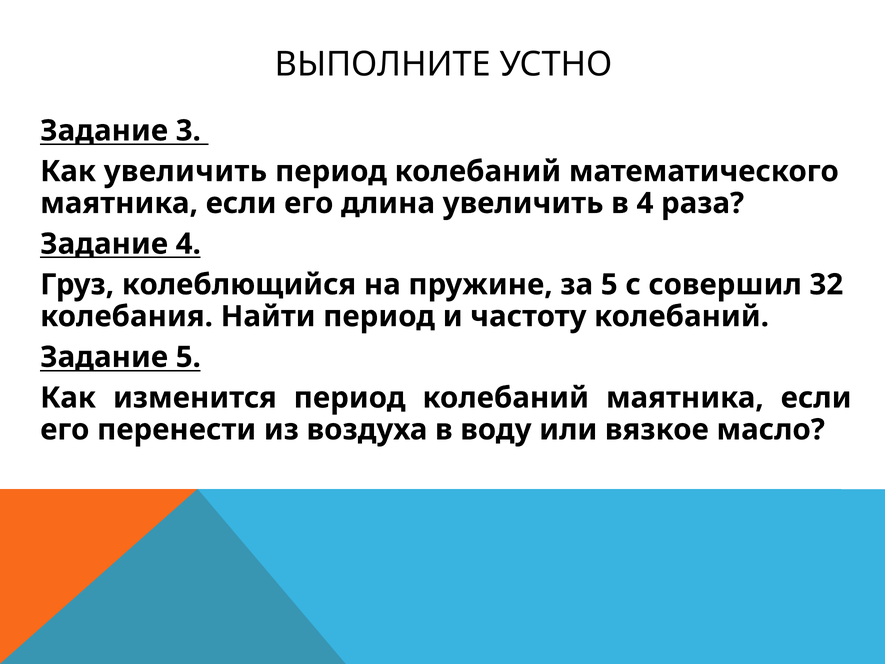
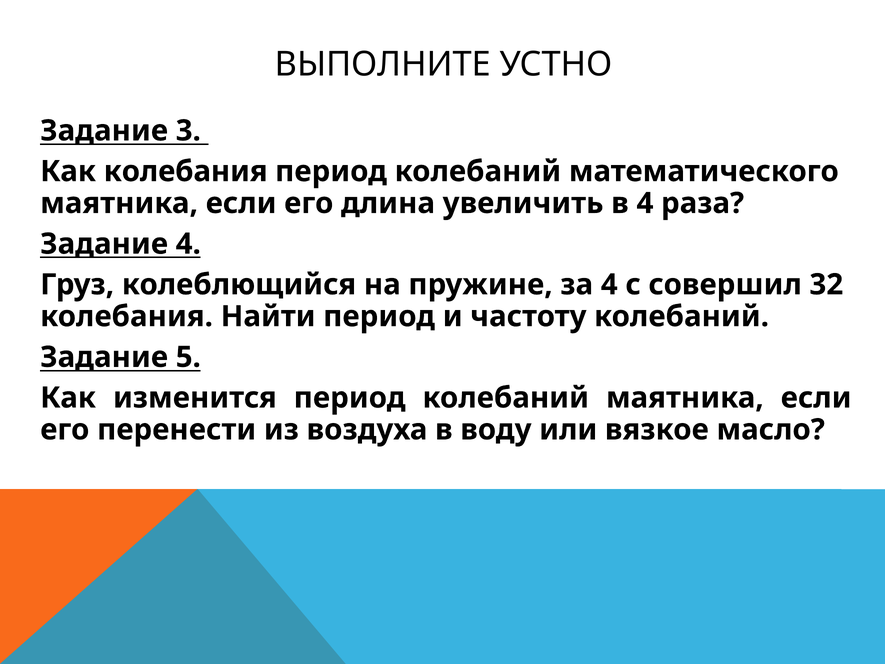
Как увеличить: увеличить -> колебания (186, 171)
за 5: 5 -> 4 (609, 285)
